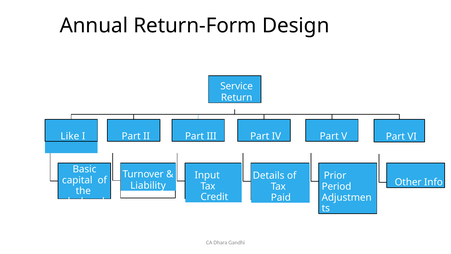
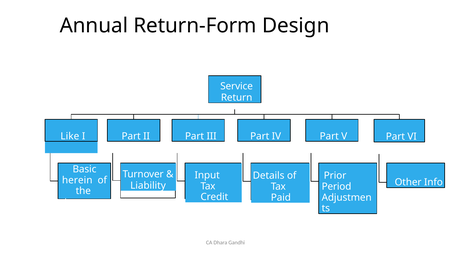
capital: capital -> herein (77, 180)
declared: declared -> turnover (85, 201)
